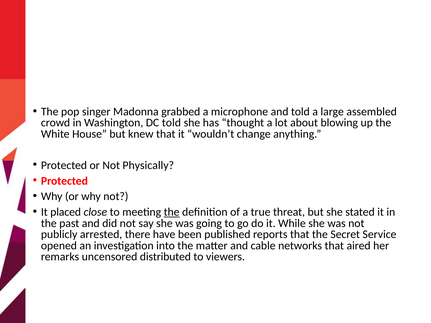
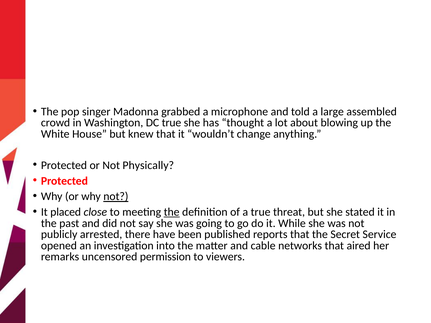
DC told: told -> true (172, 123)
not underline: none -> present (116, 197)
distributed: distributed -> permission (165, 257)
